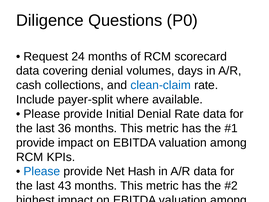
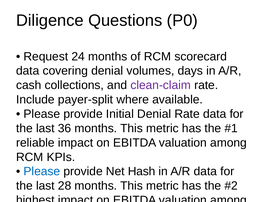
clean-claim colour: blue -> purple (161, 85)
provide: provide -> reliable (35, 143)
43: 43 -> 28 (65, 186)
